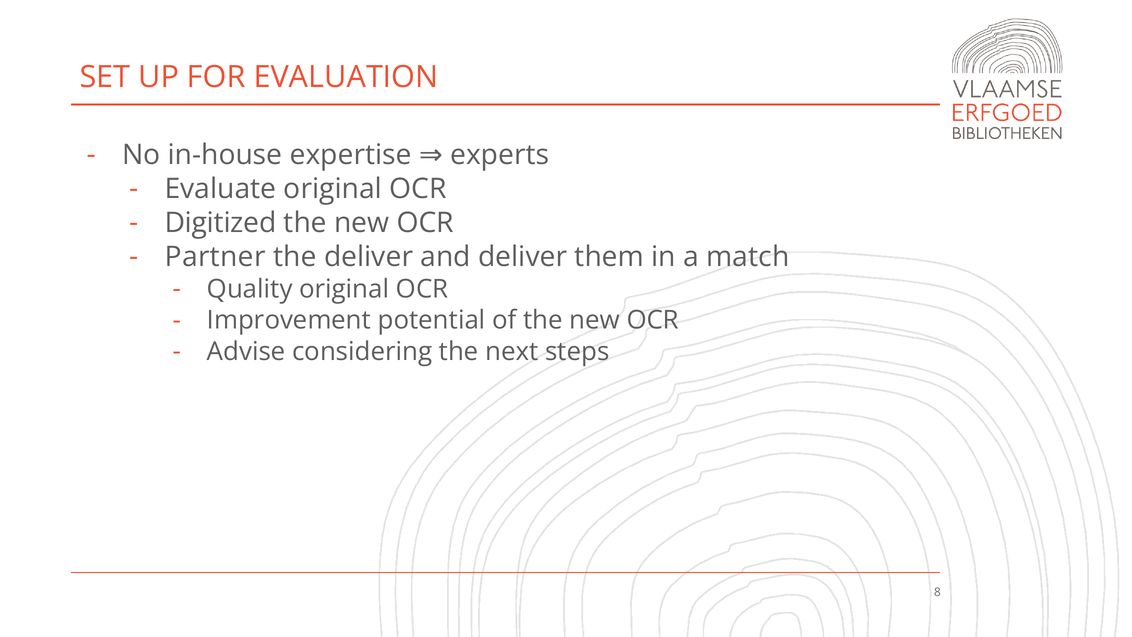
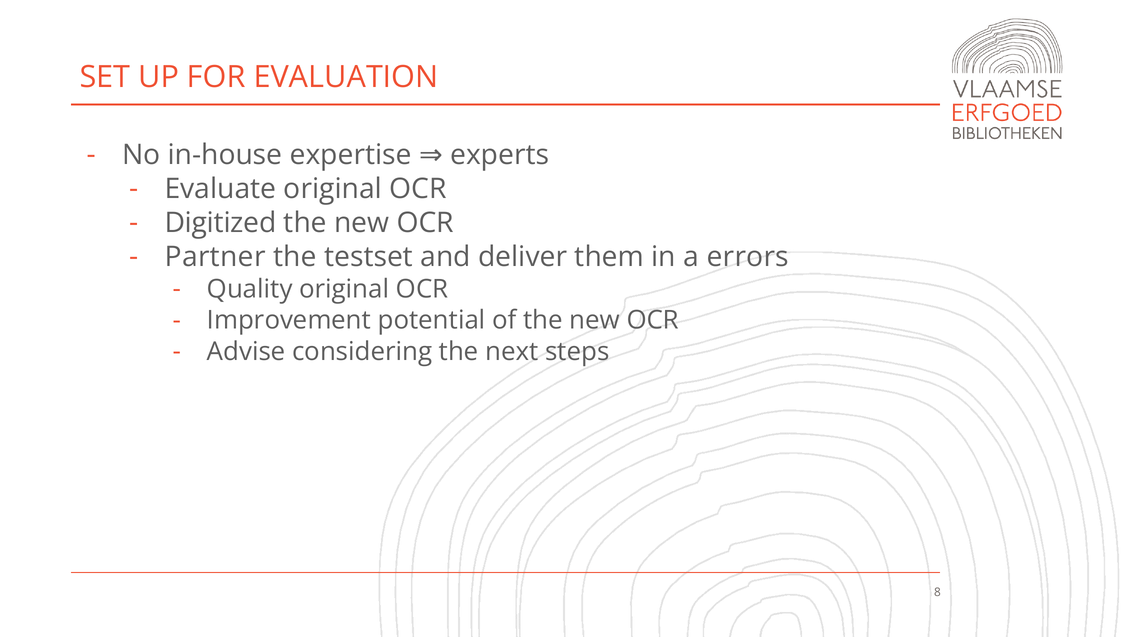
the deliver: deliver -> testset (369, 257)
match: match -> errors (748, 257)
